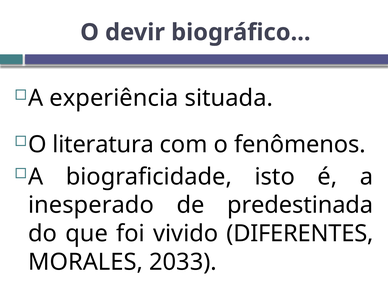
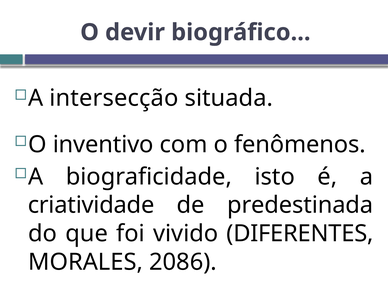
experiência: experiência -> intersecção (114, 98)
literatura: literatura -> inventivo (103, 145)
inesperado: inesperado -> criatividade (91, 205)
2033: 2033 -> 2086 (183, 262)
